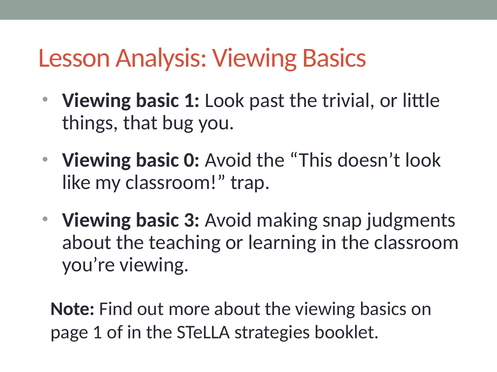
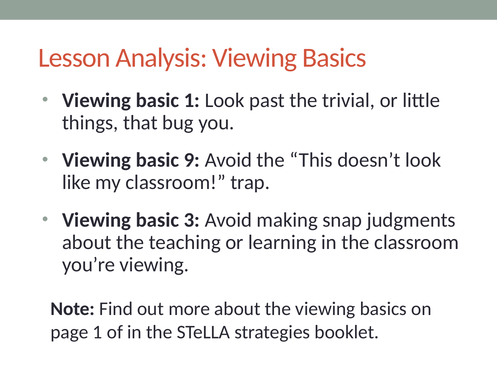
0: 0 -> 9 (192, 160)
